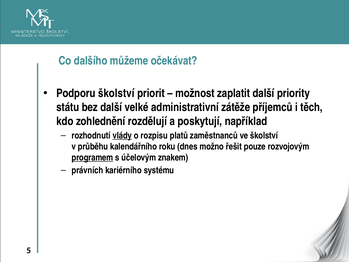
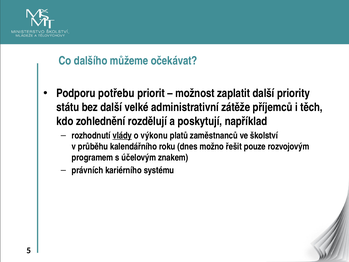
Podporu školství: školství -> potřebu (116, 93)
rozpisu: rozpisu -> výkonu (154, 135)
programem underline: present -> none (92, 157)
